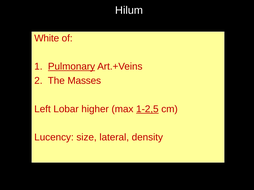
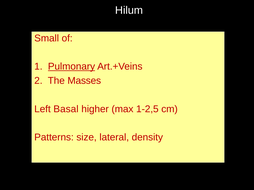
White: White -> Small (47, 38)
Lobar: Lobar -> Basal (66, 109)
1-2,5 underline: present -> none (147, 109)
Lucency: Lucency -> Patterns (54, 138)
